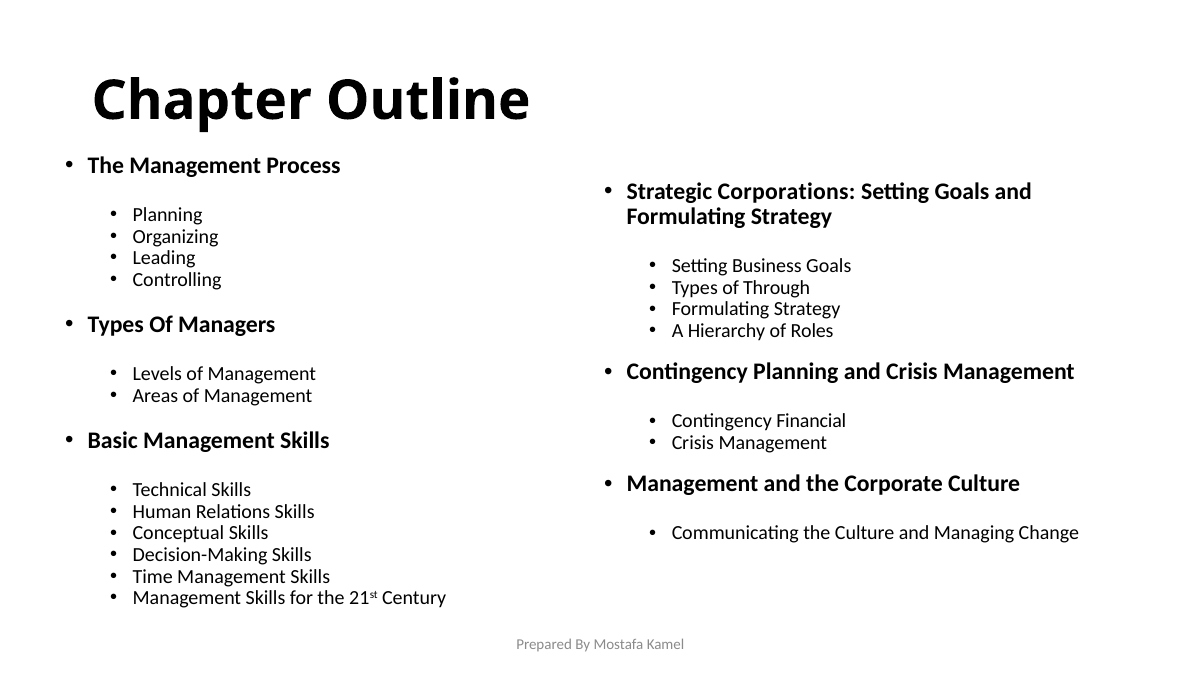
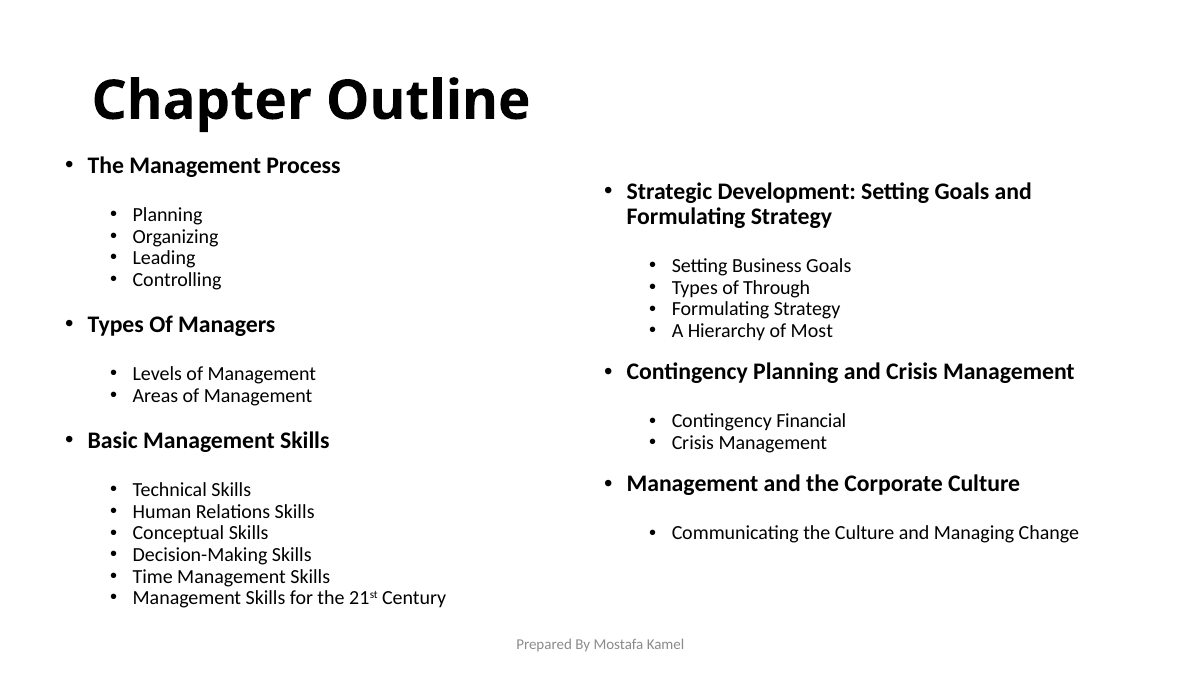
Corporations: Corporations -> Development (787, 191)
Roles: Roles -> Most (812, 331)
